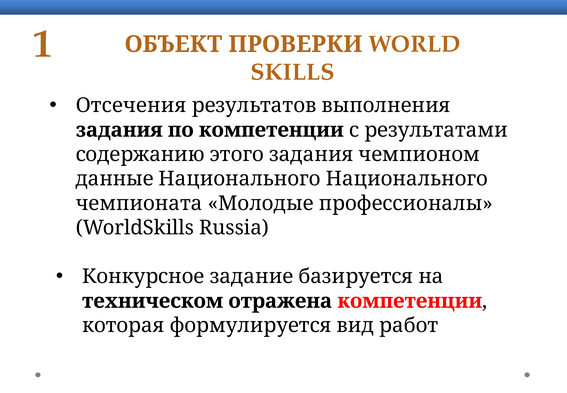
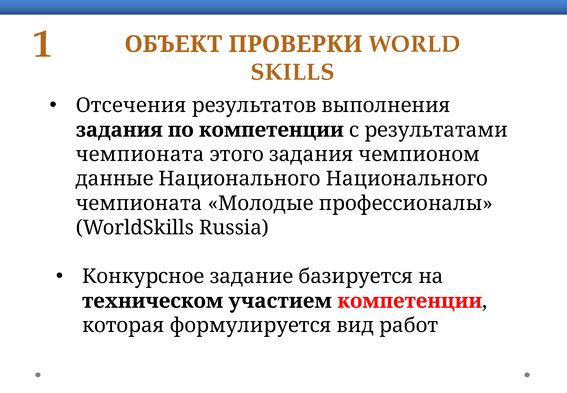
содержанию: содержанию -> чемпионата (140, 154)
отражена: отражена -> участием (280, 301)
